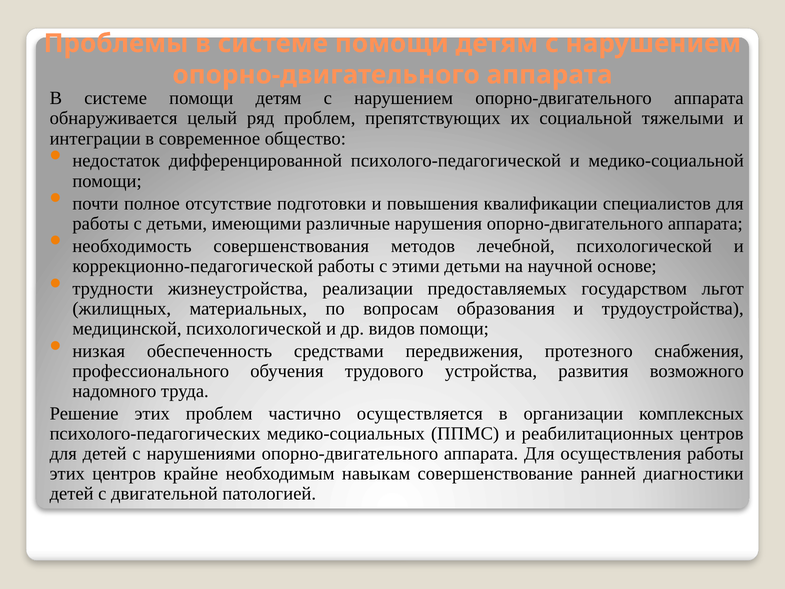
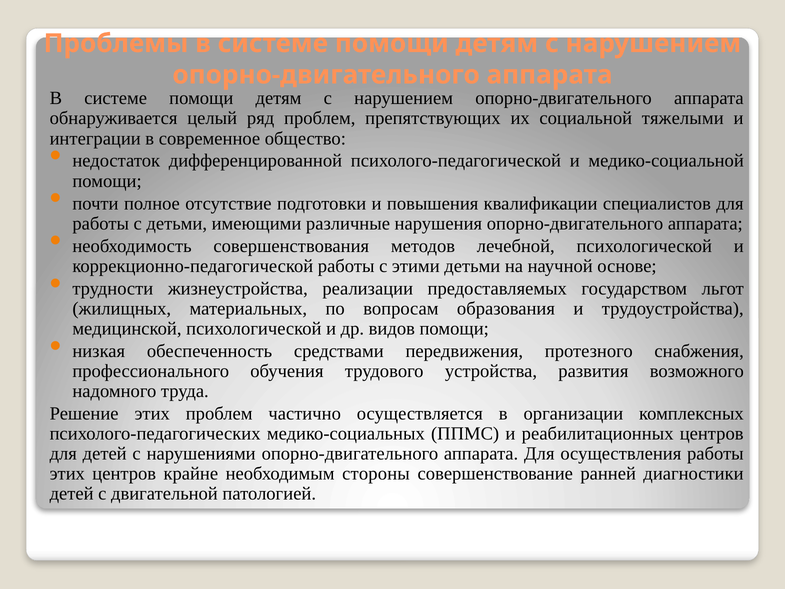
навыкам: навыкам -> стороны (376, 473)
